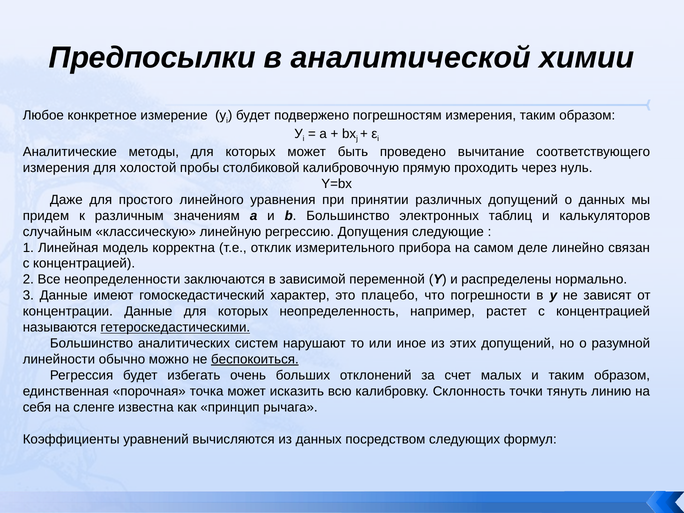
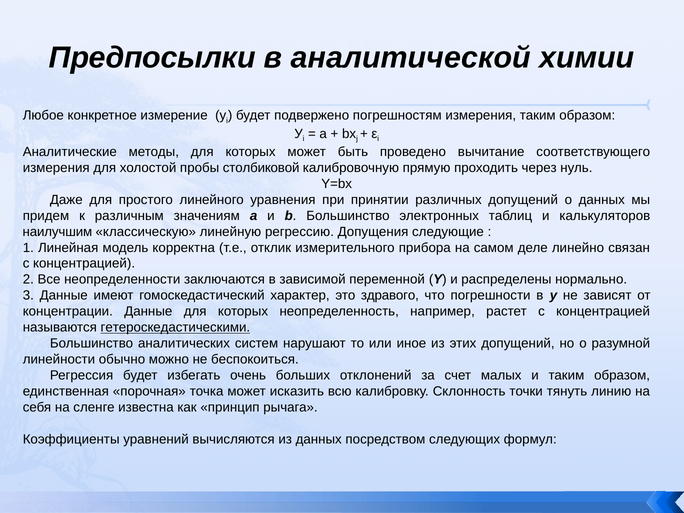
случайным: случайным -> наилучшим (57, 232)
плацебо: плацебо -> здравого (390, 296)
беспокоиться underline: present -> none (255, 359)
